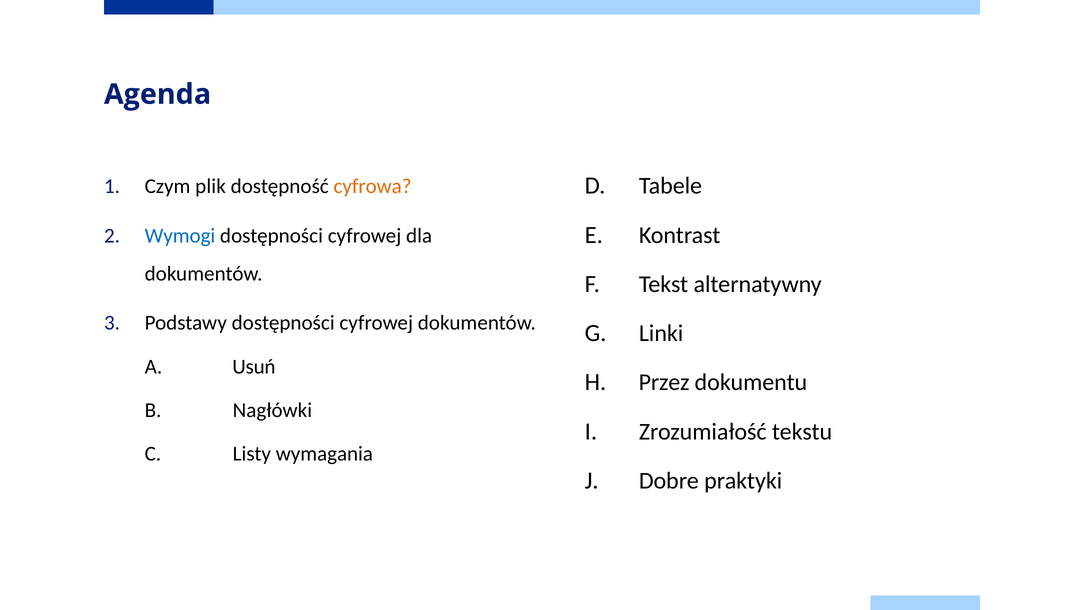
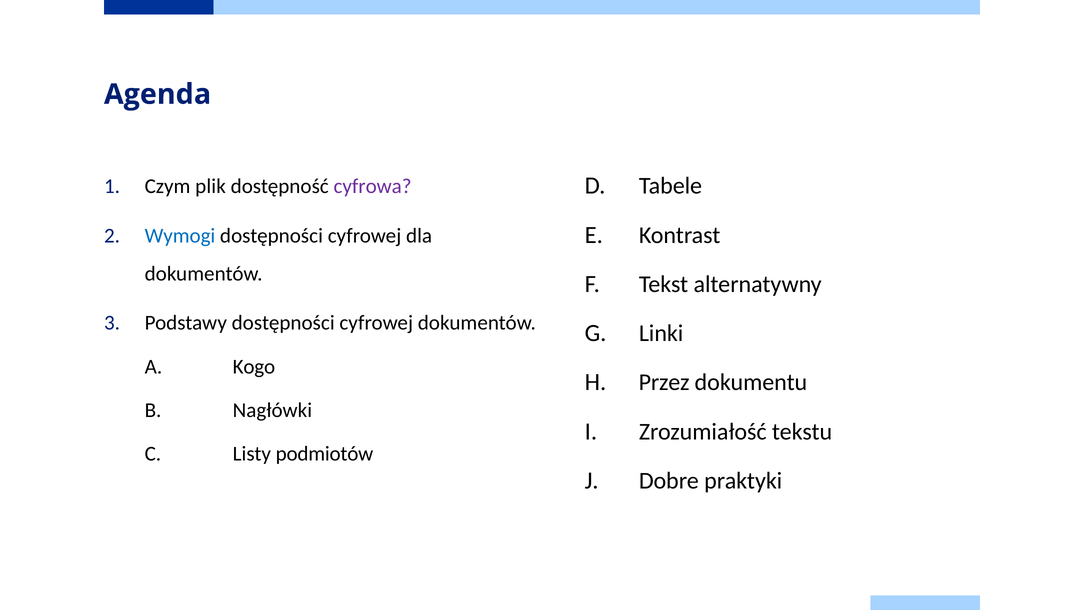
cyfrowa colour: orange -> purple (373, 186)
Usuń: Usuń -> Kogo (254, 366)
wymagania: wymagania -> podmiotów (325, 454)
